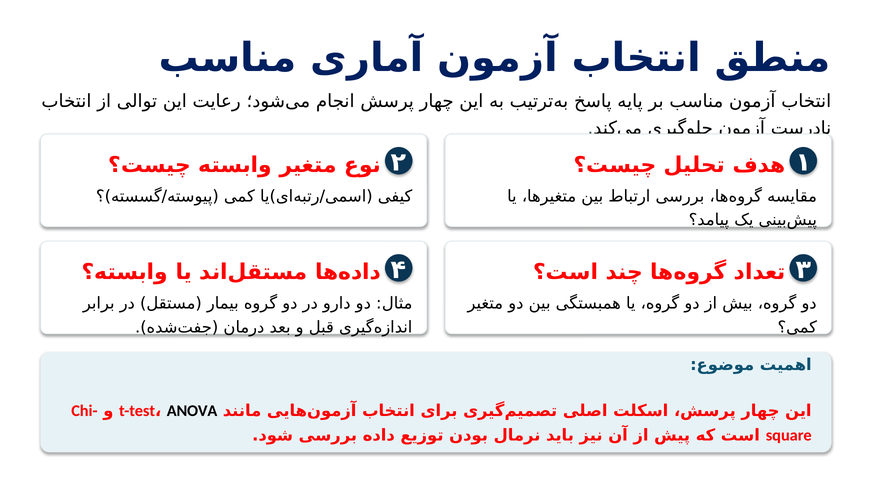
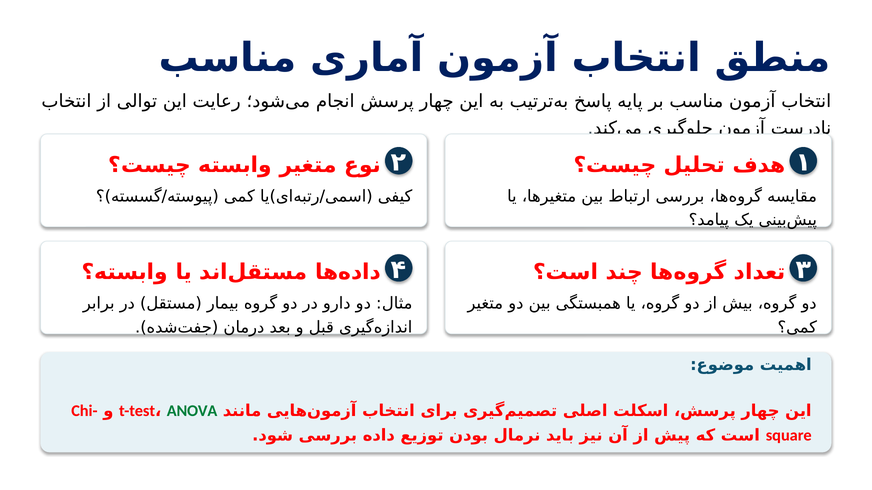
ANOVA colour: black -> green (192, 411)
